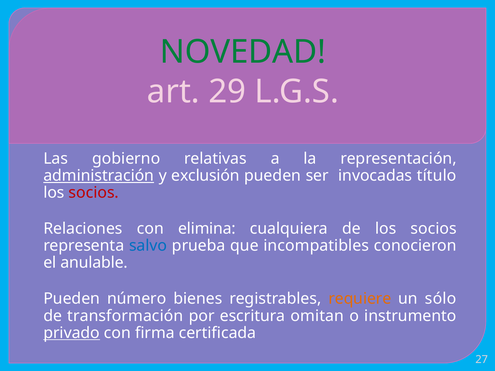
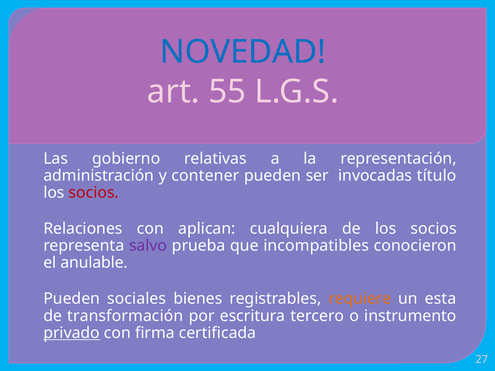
NOVEDAD colour: green -> blue (243, 52)
29: 29 -> 55 (227, 92)
administración underline: present -> none (99, 176)
exclusión: exclusión -> contener (205, 176)
elimina: elimina -> aplican (207, 229)
salvo colour: blue -> purple (148, 246)
número: número -> sociales (137, 299)
sólo: sólo -> esta (441, 299)
omitan: omitan -> tercero (317, 316)
